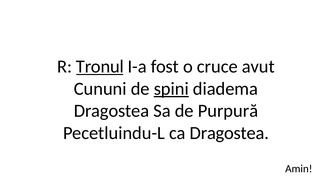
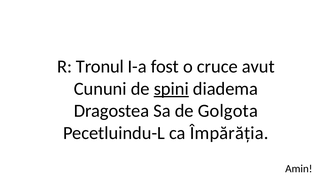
Tronul underline: present -> none (100, 66)
Purpură: Purpură -> Golgota (228, 111)
ca Dragostea: Dragostea -> Împărăția (229, 133)
